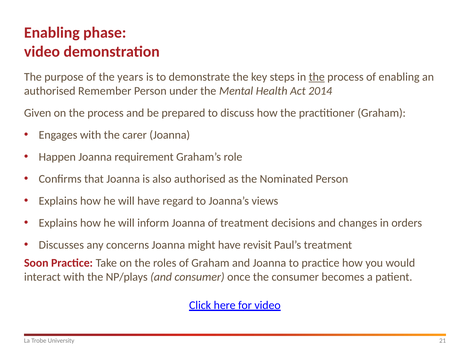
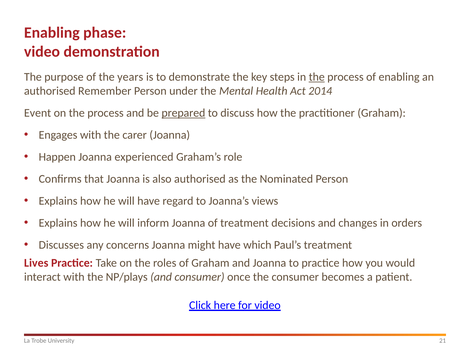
Given: Given -> Event (38, 113)
prepared underline: none -> present (183, 113)
requirement: requirement -> experienced (144, 157)
revisit: revisit -> which (257, 245)
Soon: Soon -> Lives (36, 263)
